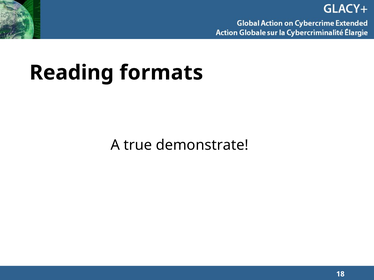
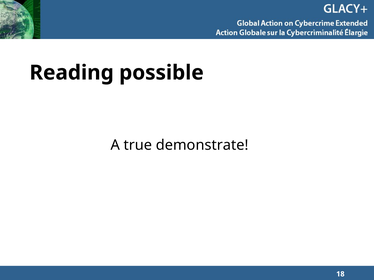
formats: formats -> possible (161, 73)
